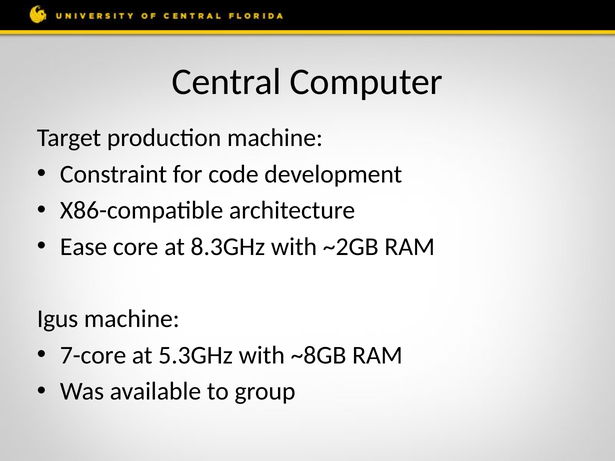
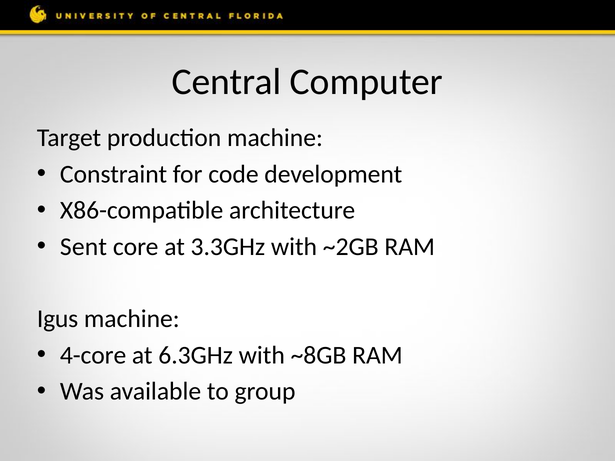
Ease: Ease -> Sent (83, 247)
8.3GHz: 8.3GHz -> 3.3GHz (228, 247)
7-core: 7-core -> 4-core (93, 355)
5.3GHz: 5.3GHz -> 6.3GHz (196, 355)
